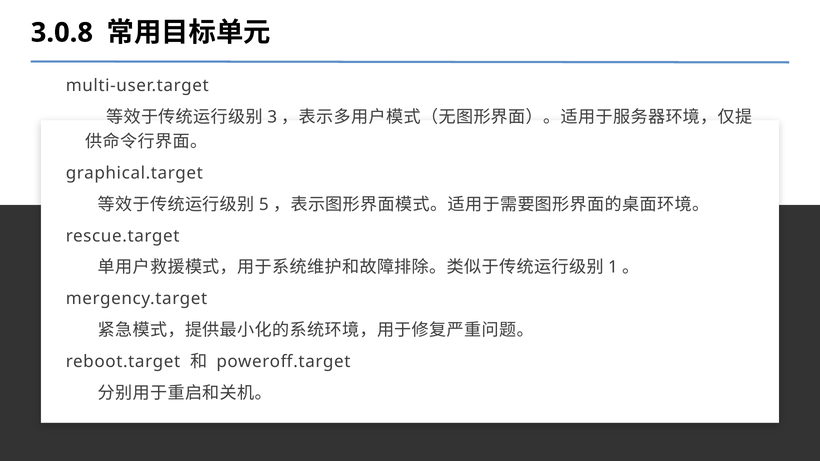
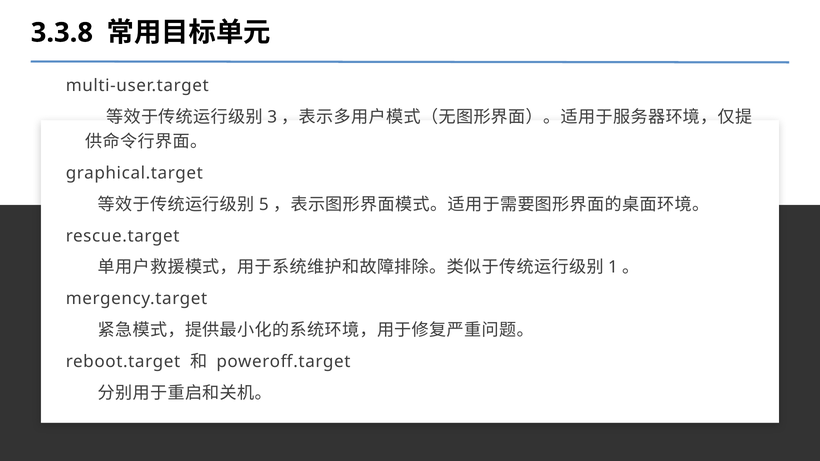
3.0.8: 3.0.8 -> 3.3.8 (62, 33)
